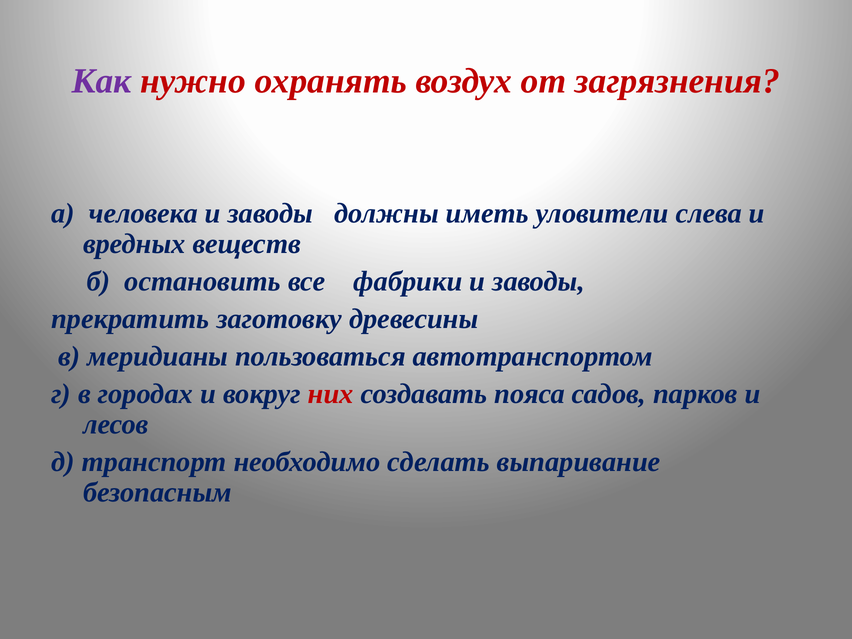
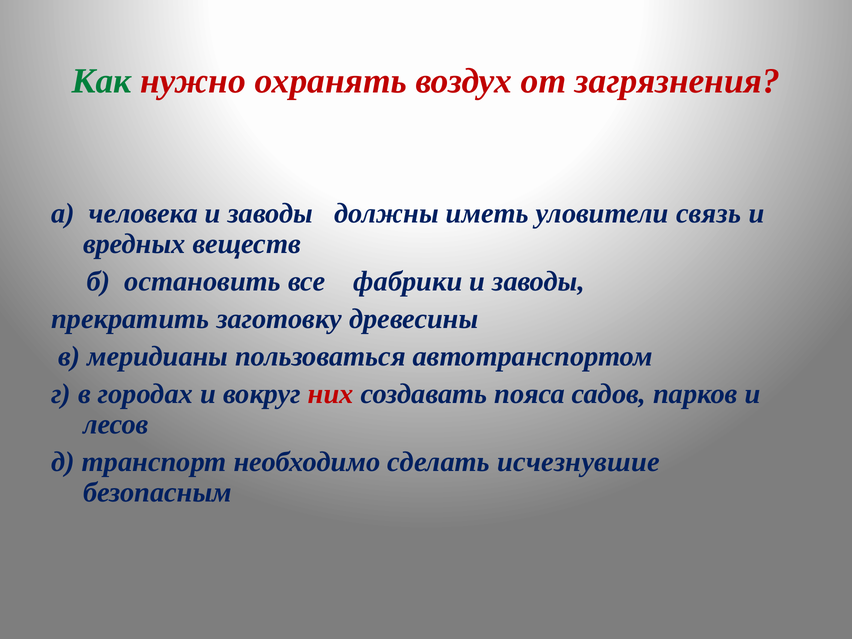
Как colour: purple -> green (101, 81)
слева: слева -> связь (709, 213)
выпаривание: выпаривание -> исчезнувшие (579, 462)
